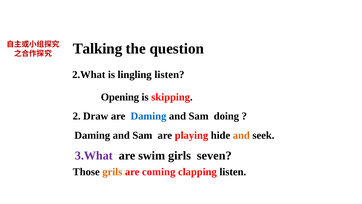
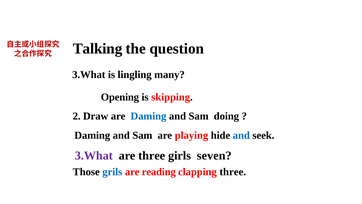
2.What: 2.What -> 3.What (89, 75)
lingling listen: listen -> many (169, 75)
and colour: orange -> blue (241, 135)
are swim: swim -> three (152, 155)
grils colour: orange -> blue (112, 172)
coming: coming -> reading (159, 172)
clapping listen: listen -> three (233, 172)
